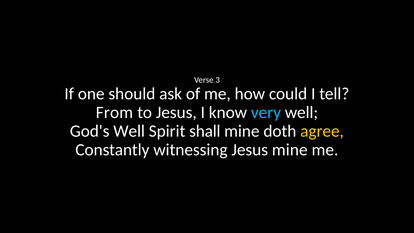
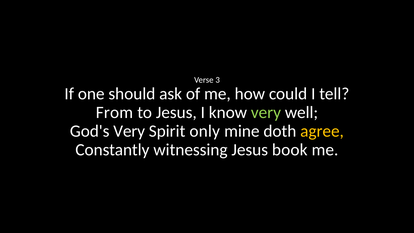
very colour: light blue -> light green (266, 112)
God's Well: Well -> Very (129, 131)
shall: shall -> only (205, 131)
Jesus mine: mine -> book (290, 150)
